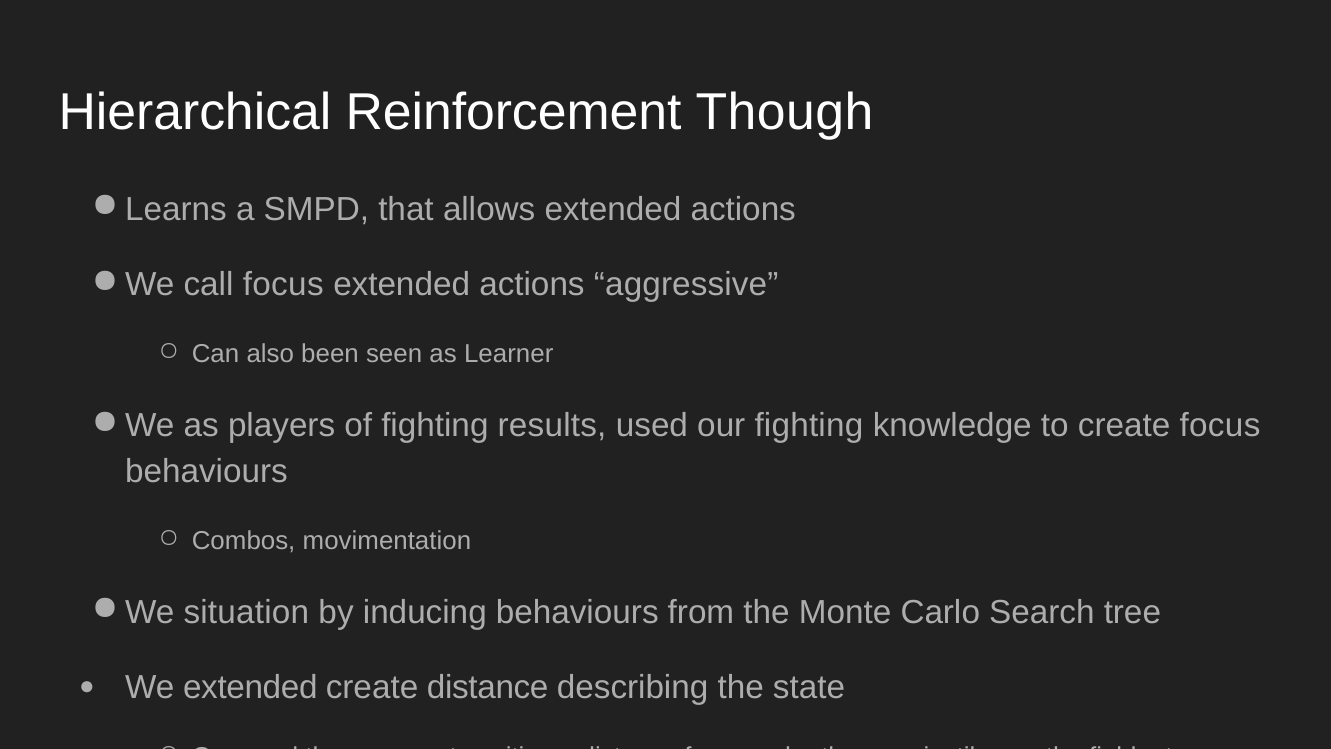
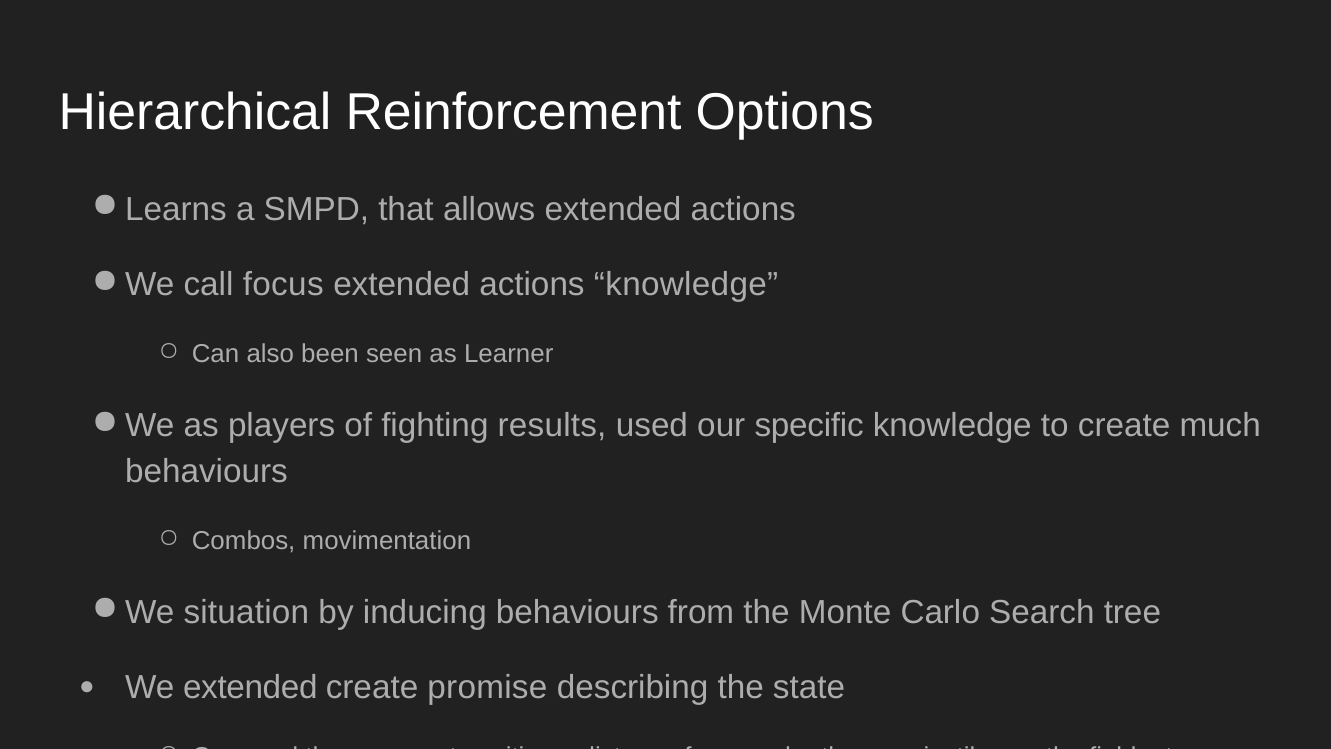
Though: Though -> Options (785, 113)
actions aggressive: aggressive -> knowledge (686, 285)
our fighting: fighting -> specific (809, 425)
create focus: focus -> much (1220, 425)
create distance: distance -> promise (487, 688)
